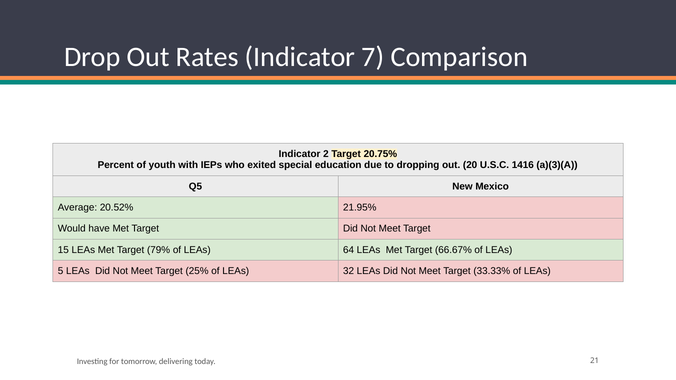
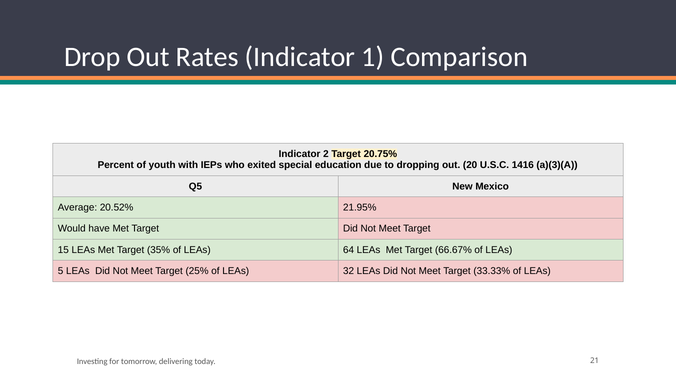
7: 7 -> 1 (373, 57)
79%: 79% -> 35% (159, 250)
